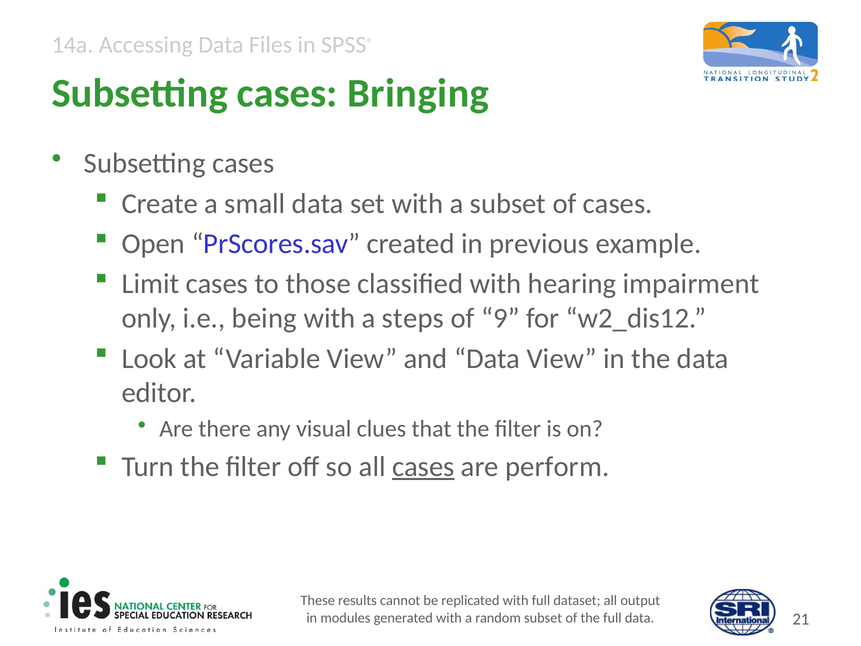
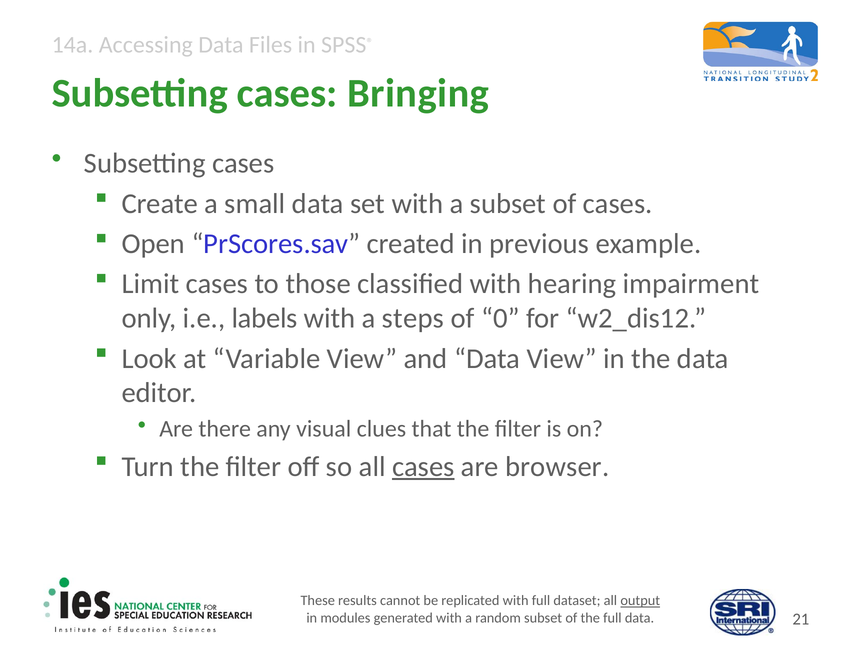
being: being -> labels (265, 318)
9: 9 -> 0 (500, 318)
perform: perform -> browser (557, 467)
output underline: none -> present (640, 600)
